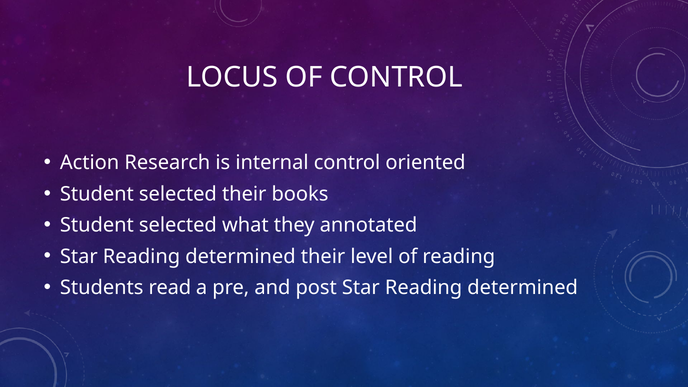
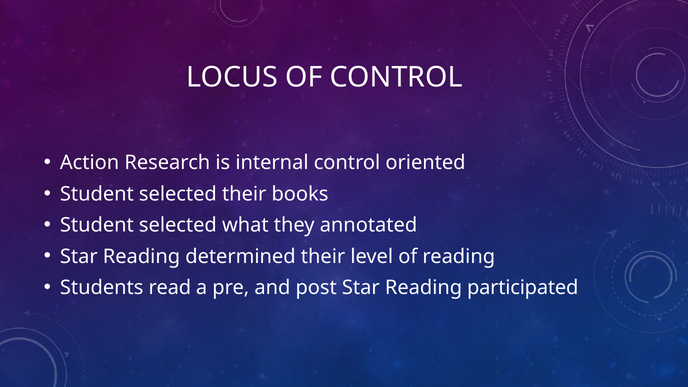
post Star Reading determined: determined -> participated (523, 288)
